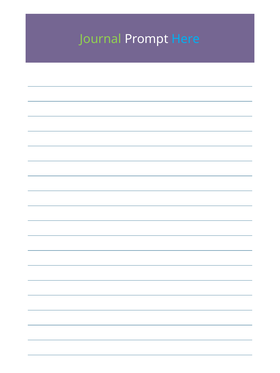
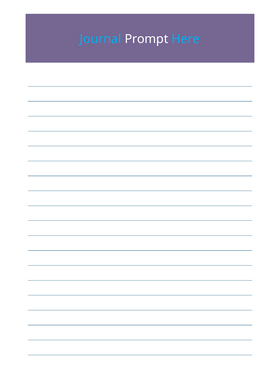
Journal colour: light green -> light blue (101, 39)
